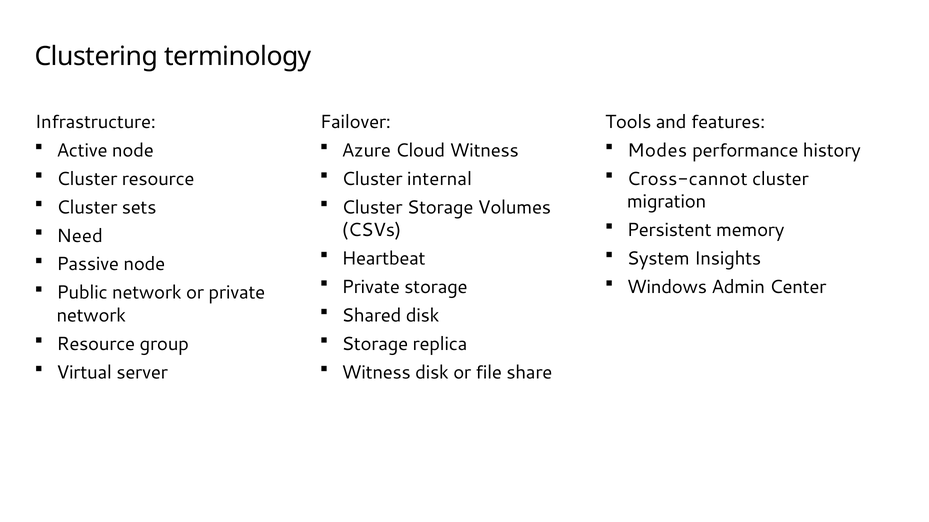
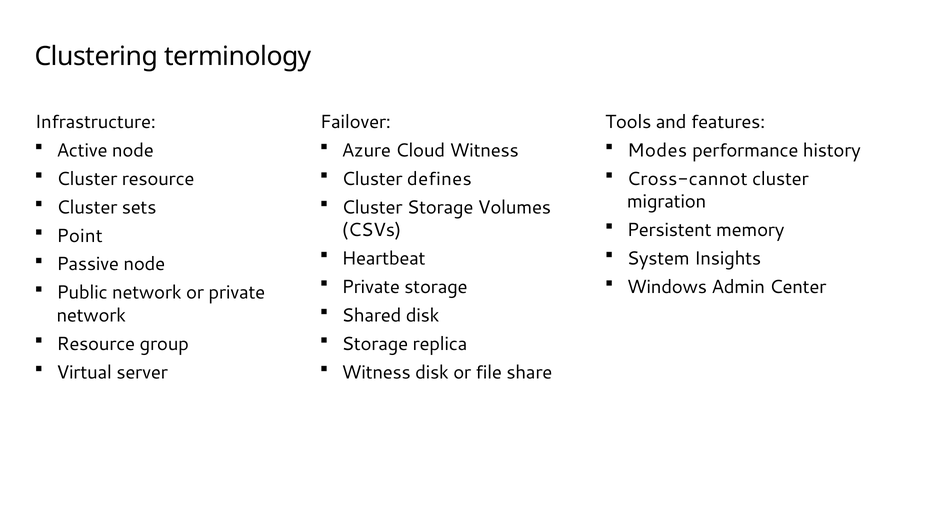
internal: internal -> defines (439, 179)
Need: Need -> Point (80, 236)
